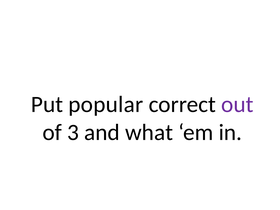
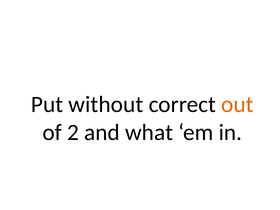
popular: popular -> without (106, 104)
out colour: purple -> orange (237, 104)
3: 3 -> 2 (73, 132)
